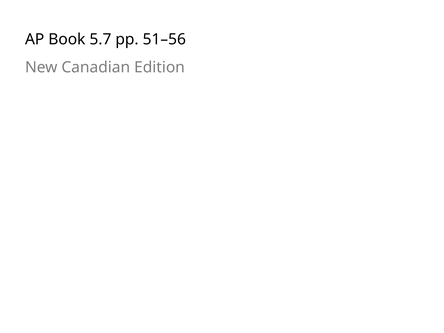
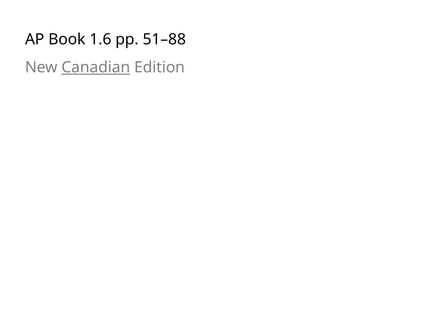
5.7: 5.7 -> 1.6 (100, 39)
51–56: 51–56 -> 51–88 (164, 39)
Canadian underline: none -> present (96, 67)
